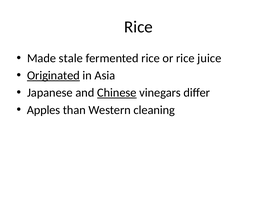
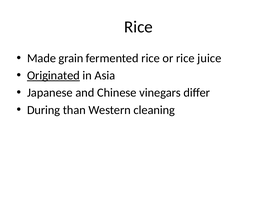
stale: stale -> grain (71, 58)
Chinese underline: present -> none (117, 93)
Apples: Apples -> During (44, 110)
